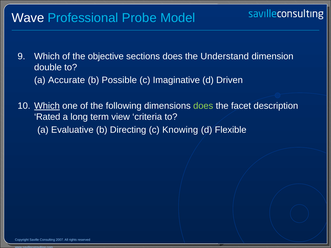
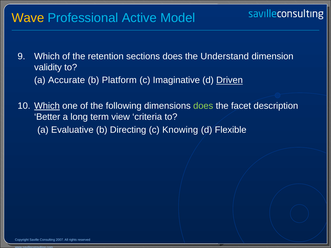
Wave colour: white -> yellow (28, 18)
Probe: Probe -> Active (139, 18)
objective: objective -> retention (106, 56)
double: double -> validity (48, 67)
Possible: Possible -> Platform (119, 80)
Driven underline: none -> present (230, 80)
Rated: Rated -> Better (47, 117)
